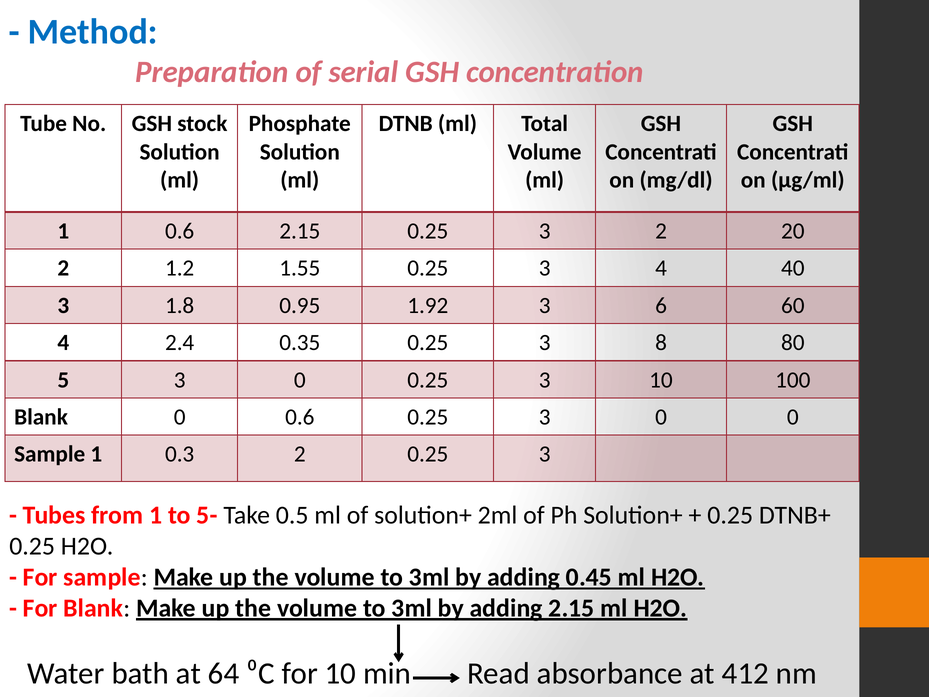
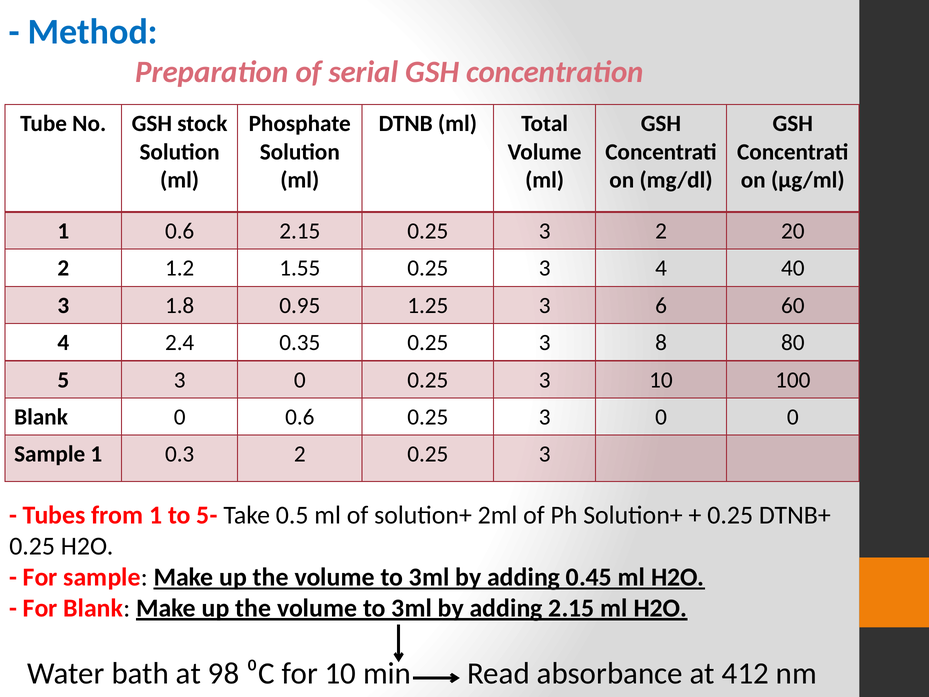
1.92: 1.92 -> 1.25 (428, 305)
64: 64 -> 98 (224, 673)
